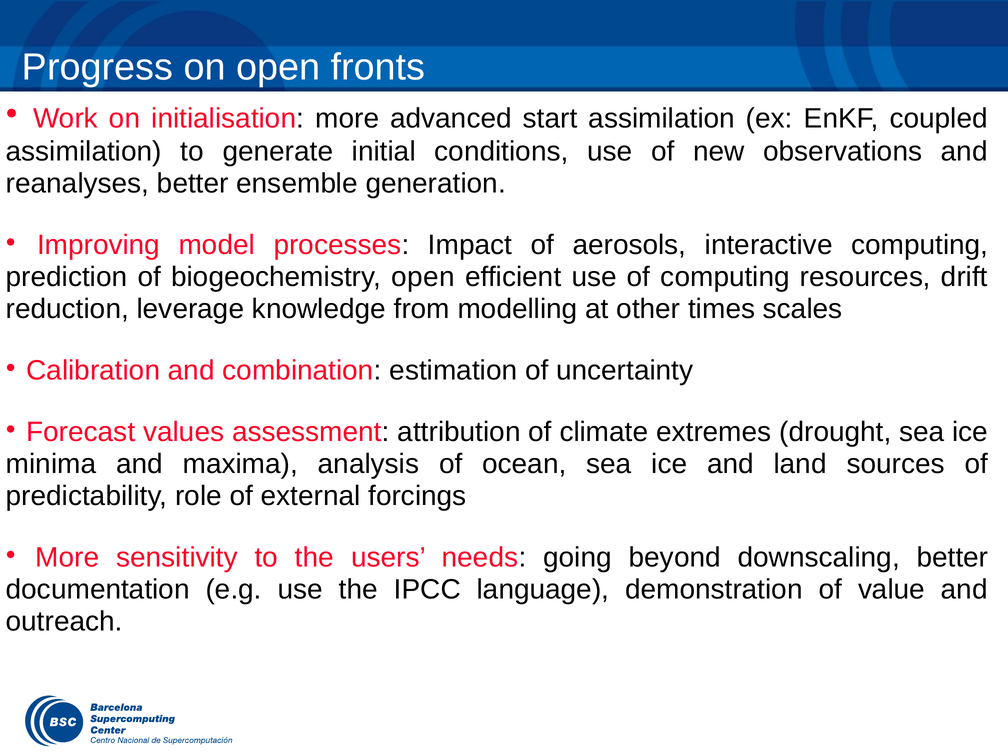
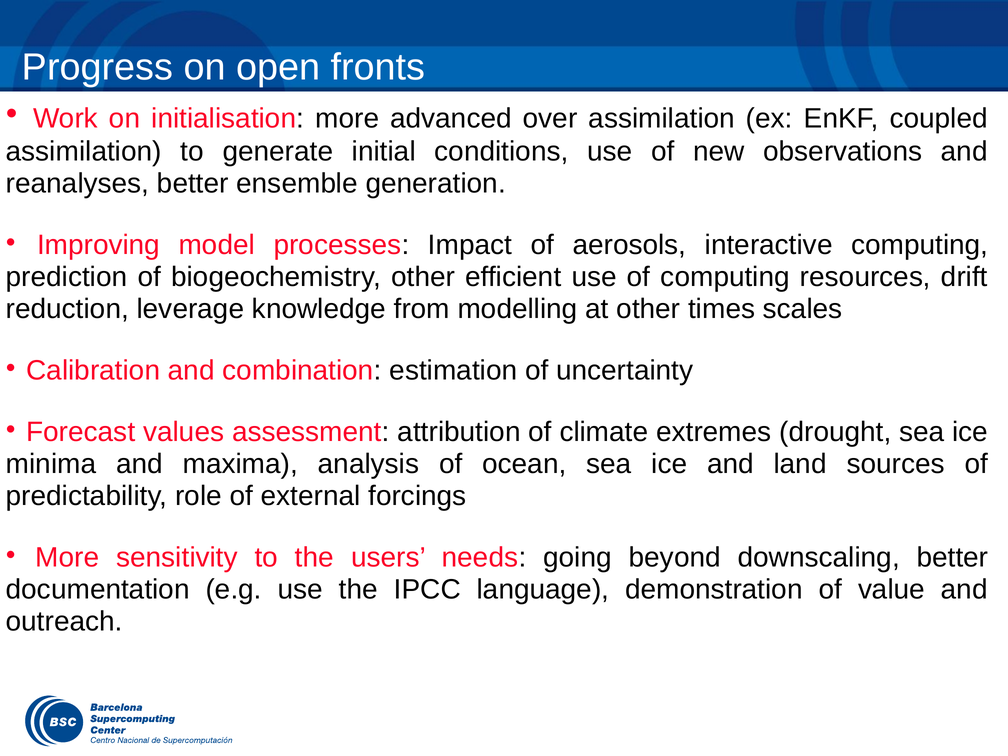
start: start -> over (550, 118)
biogeochemistry open: open -> other (423, 277)
